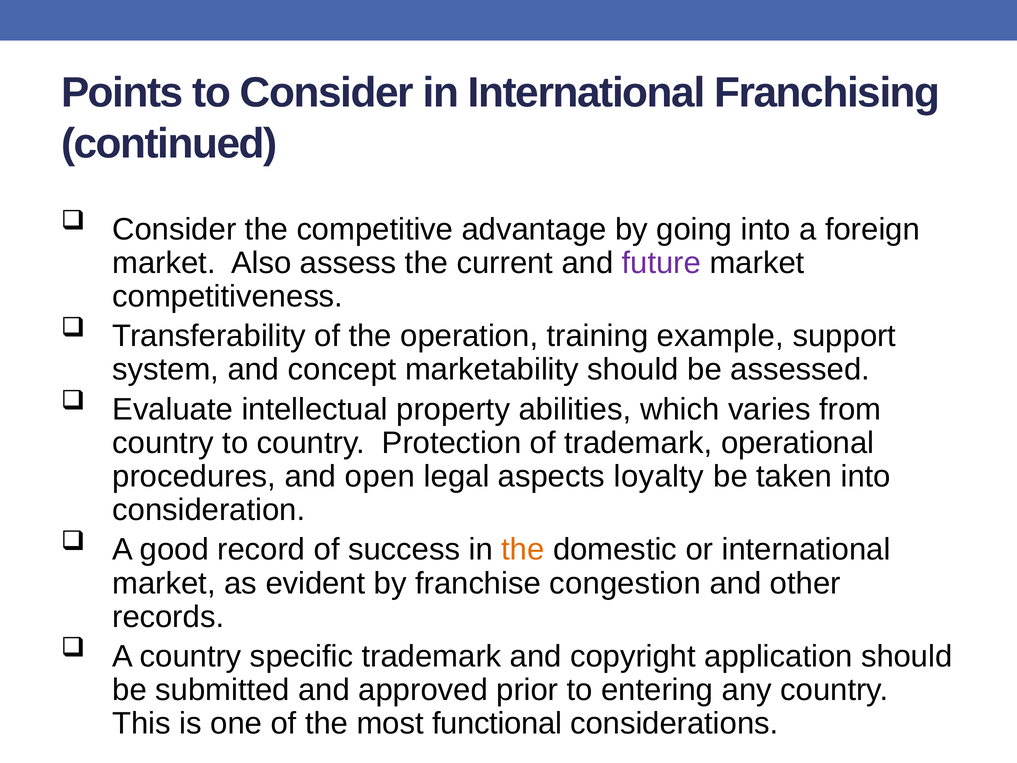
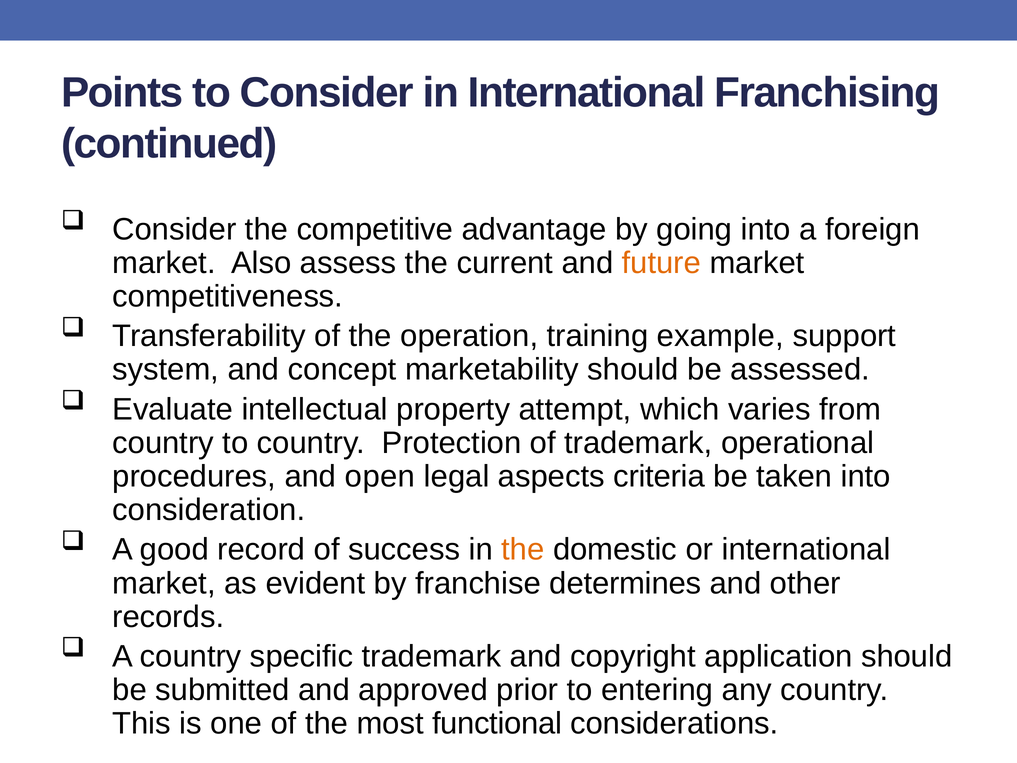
future colour: purple -> orange (661, 263)
abilities: abilities -> attempt (575, 409)
loyalty: loyalty -> criteria (659, 476)
congestion: congestion -> determines (625, 583)
